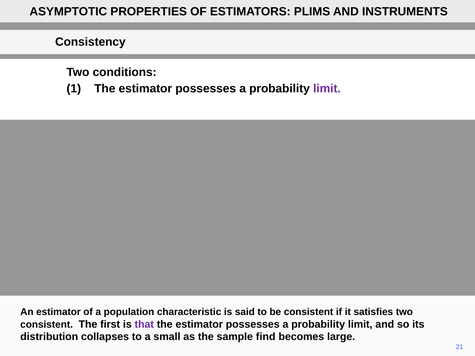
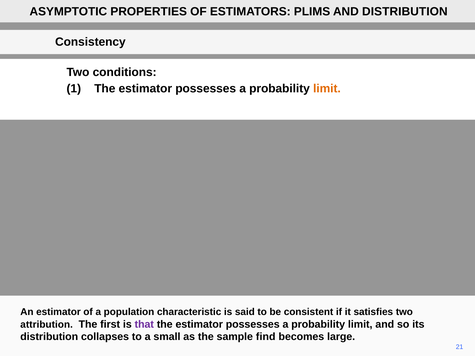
AND INSTRUMENTS: INSTRUMENTS -> DISTRIBUTION (405, 12)
limit colour: purple -> orange (327, 89)
consistent: consistent -> attribution (47, 325)
